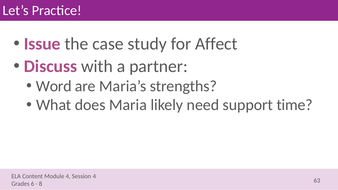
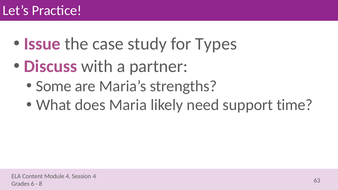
Affect: Affect -> Types (216, 44)
Word: Word -> Some (54, 86)
